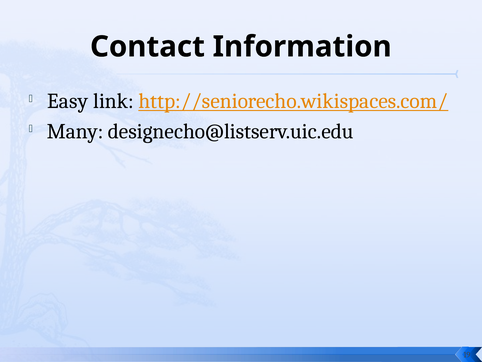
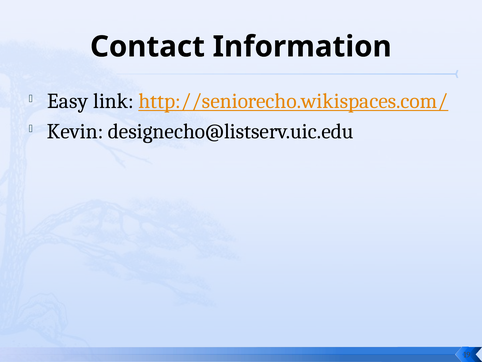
Many: Many -> Kevin (75, 131)
